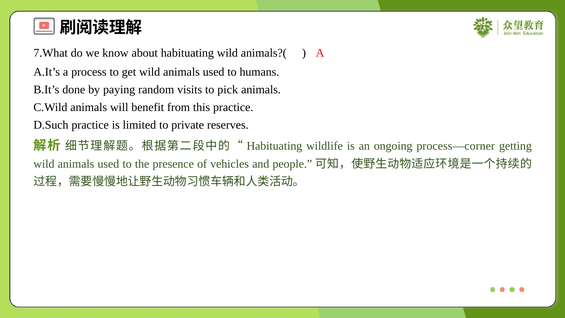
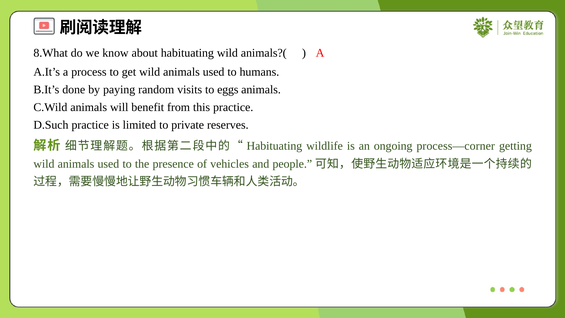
7.What: 7.What -> 8.What (51, 53)
pick: pick -> eggs (228, 89)
